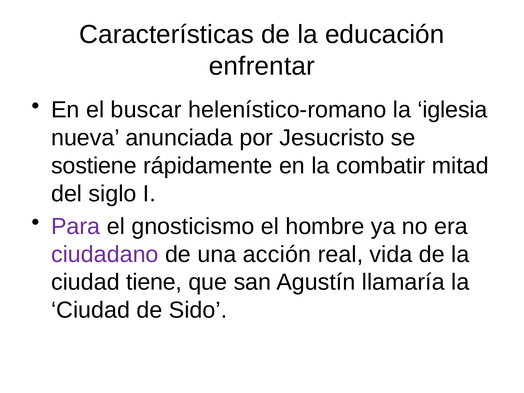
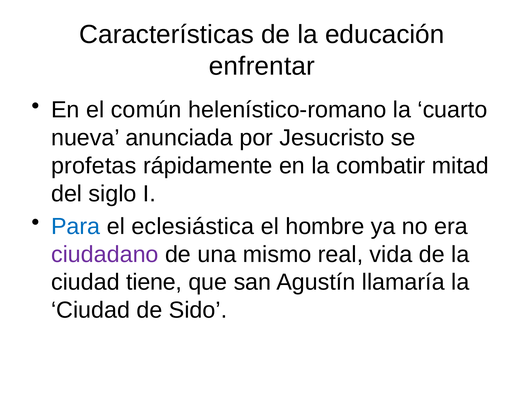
buscar: buscar -> común (146, 110)
iglesia: iglesia -> cuarto (452, 110)
sostiene: sostiene -> profetas (94, 166)
Para colour: purple -> blue (76, 226)
gnosticismo: gnosticismo -> eclesiástica (193, 226)
acción: acción -> mismo (277, 254)
